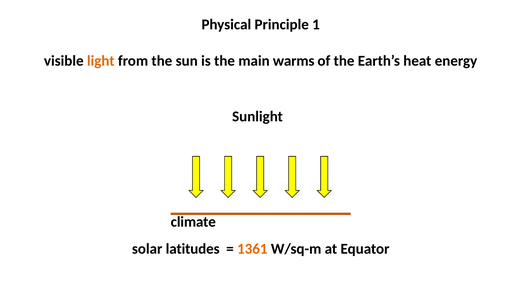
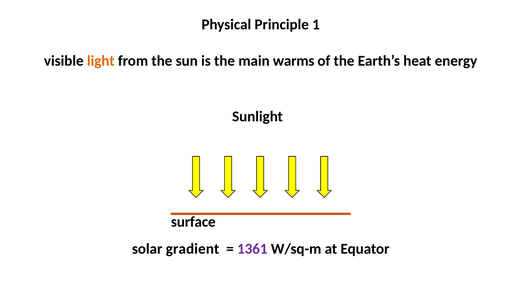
climate: climate -> surface (193, 221)
latitudes: latitudes -> gradient (193, 249)
1361 colour: orange -> purple (252, 249)
